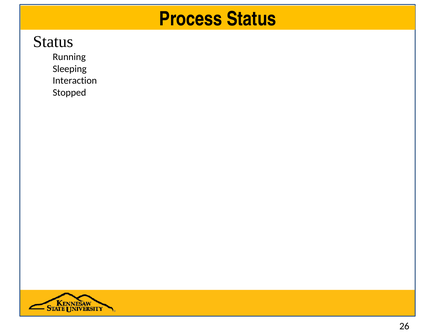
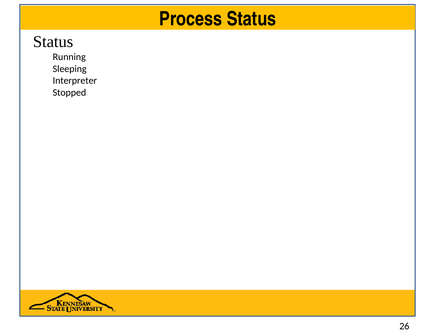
Interaction: Interaction -> Interpreter (75, 81)
